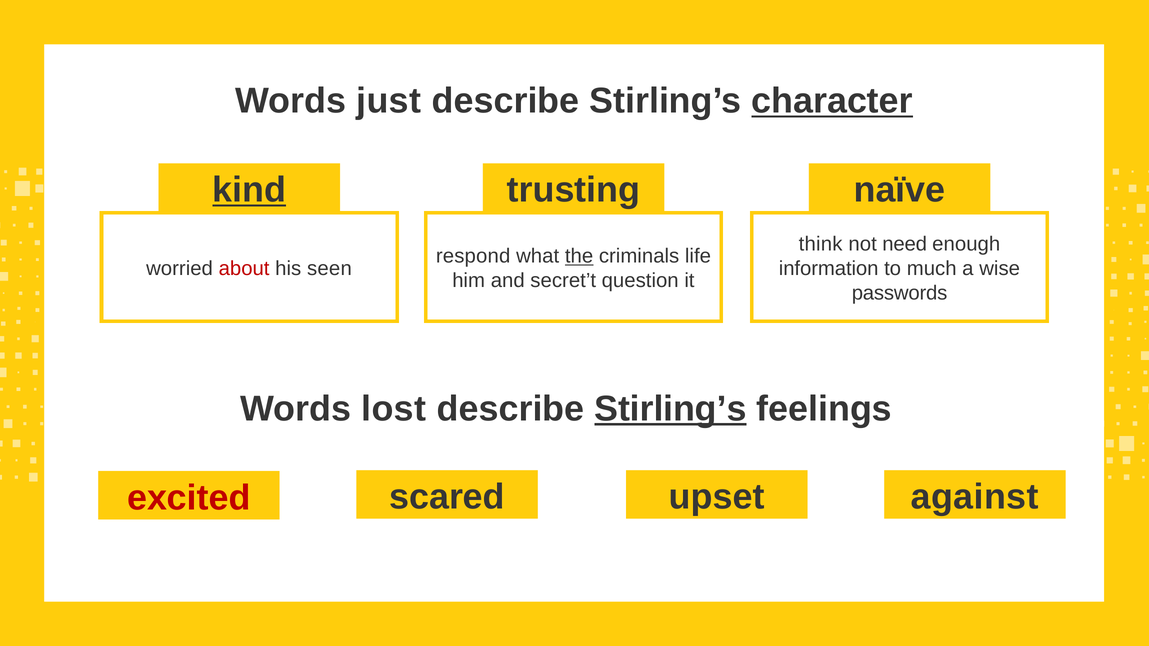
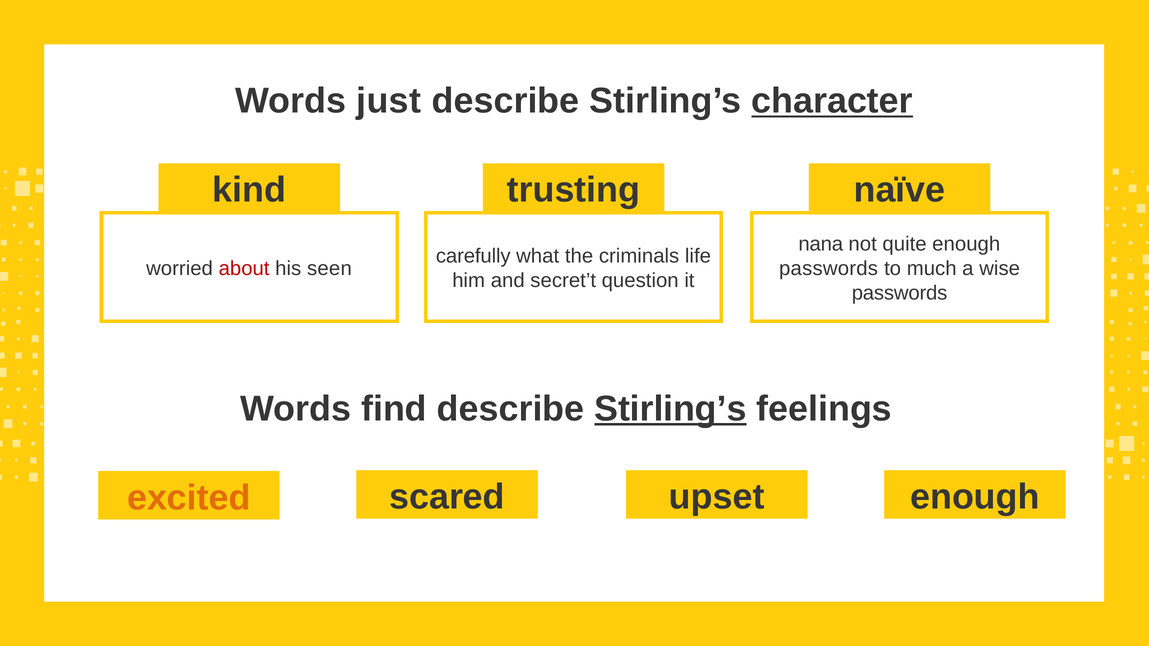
kind underline: present -> none (249, 190)
think: think -> nana (821, 244)
need: need -> quite (905, 244)
respond: respond -> carefully (473, 256)
the underline: present -> none (579, 256)
information: information -> passwords (829, 269)
lost: lost -> find (394, 409)
excited colour: red -> orange (189, 498)
upset against: against -> enough (975, 497)
